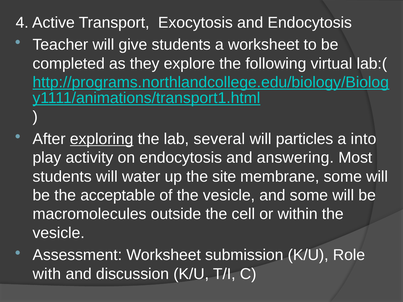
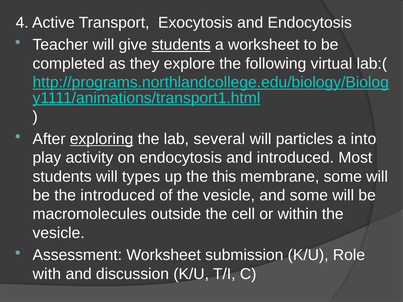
students underline: none -> present (181, 45)
and answering: answering -> introduced (295, 158)
water: water -> types (141, 177)
site: site -> this (224, 177)
the acceptable: acceptable -> introduced (118, 196)
